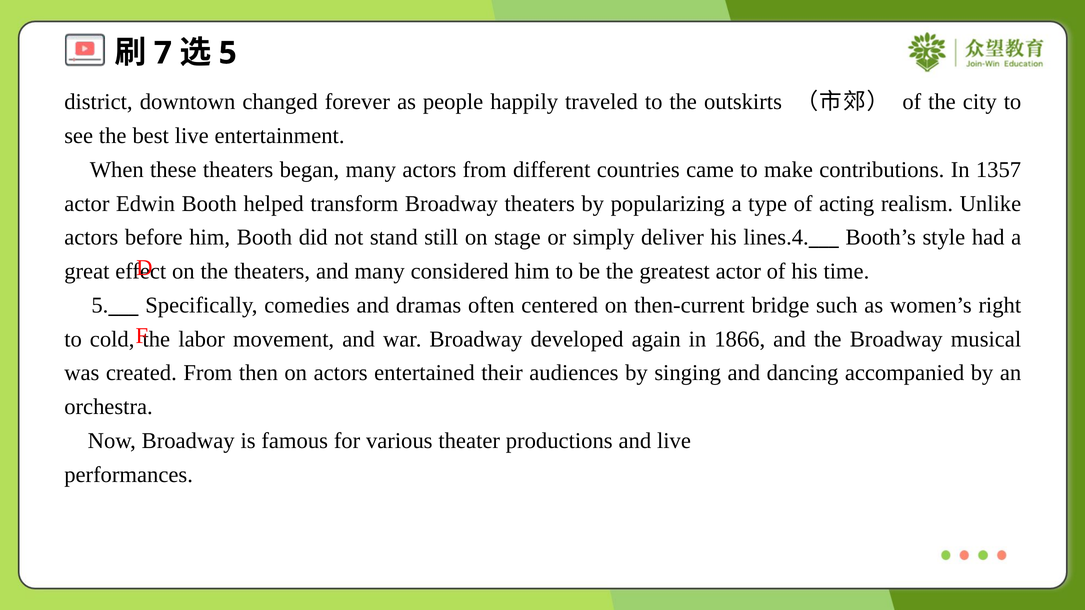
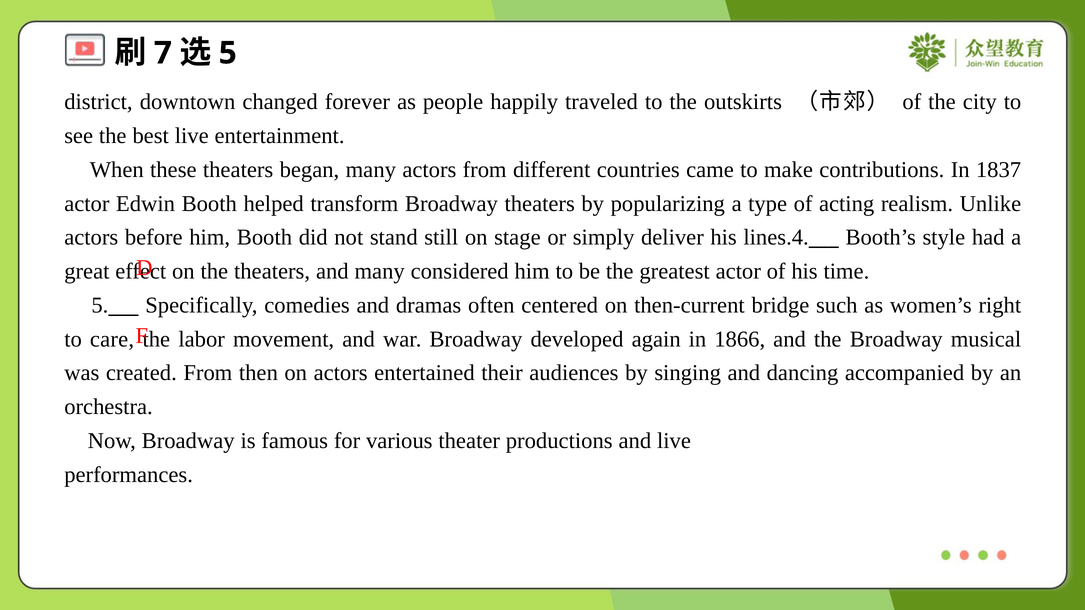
1357: 1357 -> 1837 (999, 170)
cold: cold -> care (112, 339)
